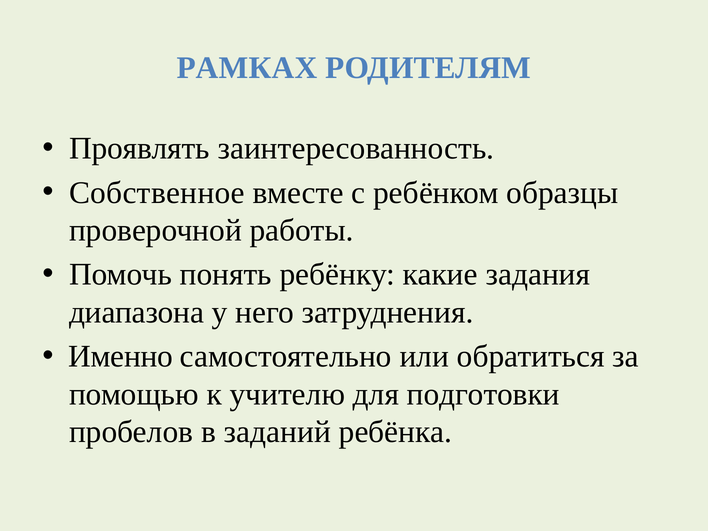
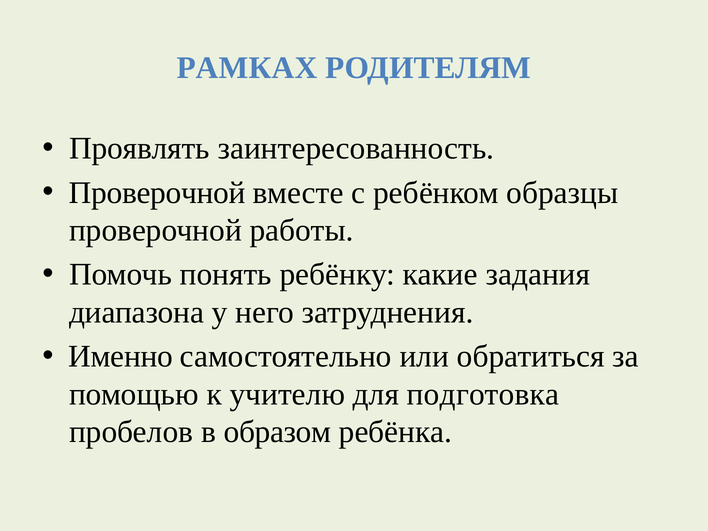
Собственное: Собственное -> Проверочной (157, 193)
подготовки: подготовки -> подготовка (483, 394)
заданий: заданий -> образом (278, 432)
